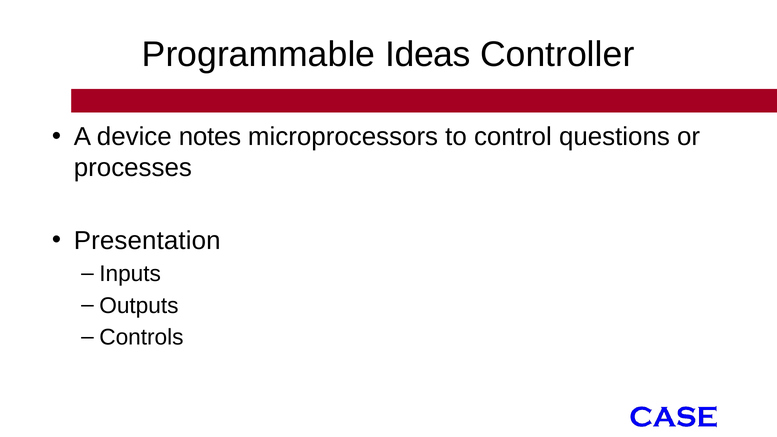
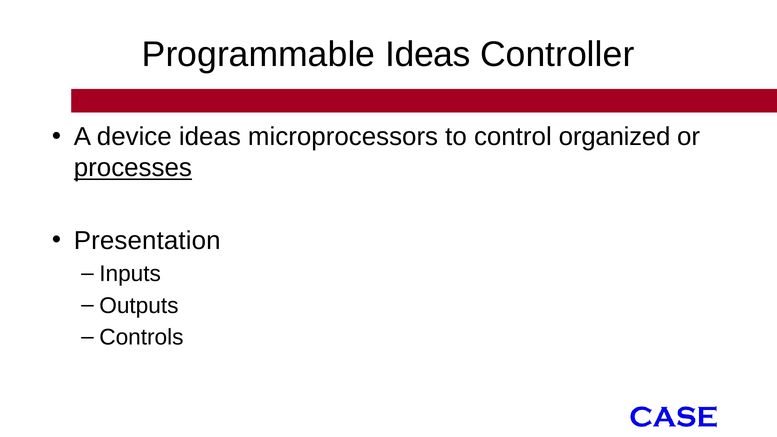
device notes: notes -> ideas (210, 137)
questions: questions -> organized (615, 137)
processes underline: none -> present (133, 168)
